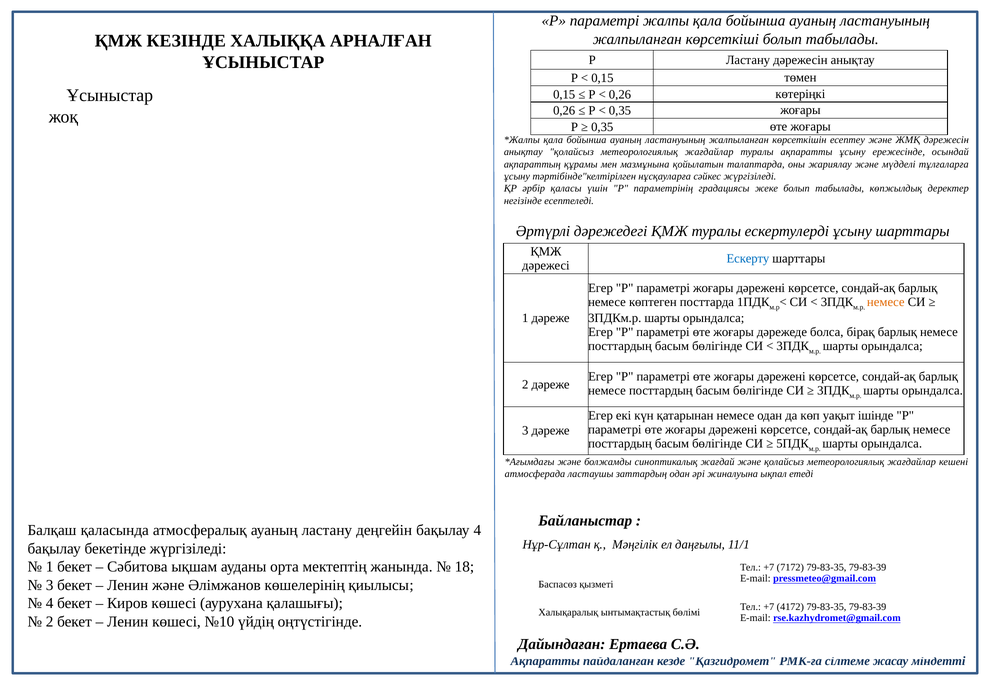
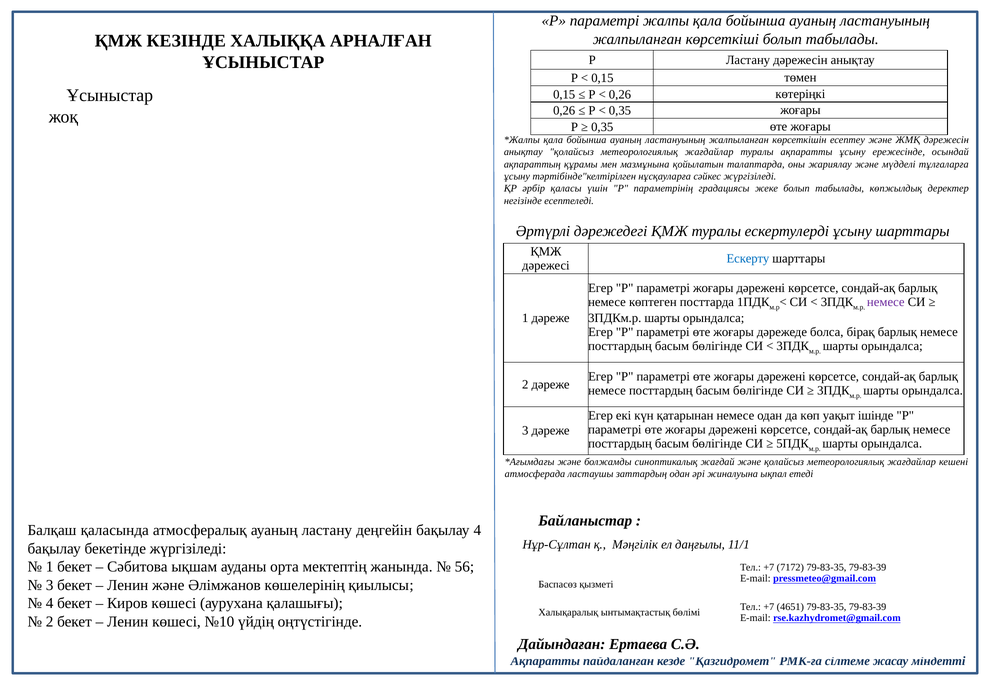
немесе colour: orange -> purple (886, 302)
18: 18 -> 56 (464, 567)
4172: 4172 -> 4651 (790, 607)
